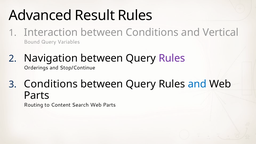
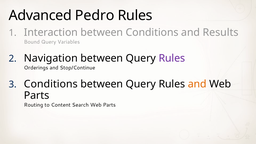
Result: Result -> Pedro (95, 15)
Vertical: Vertical -> Results (221, 32)
and colour: blue -> orange (197, 84)
